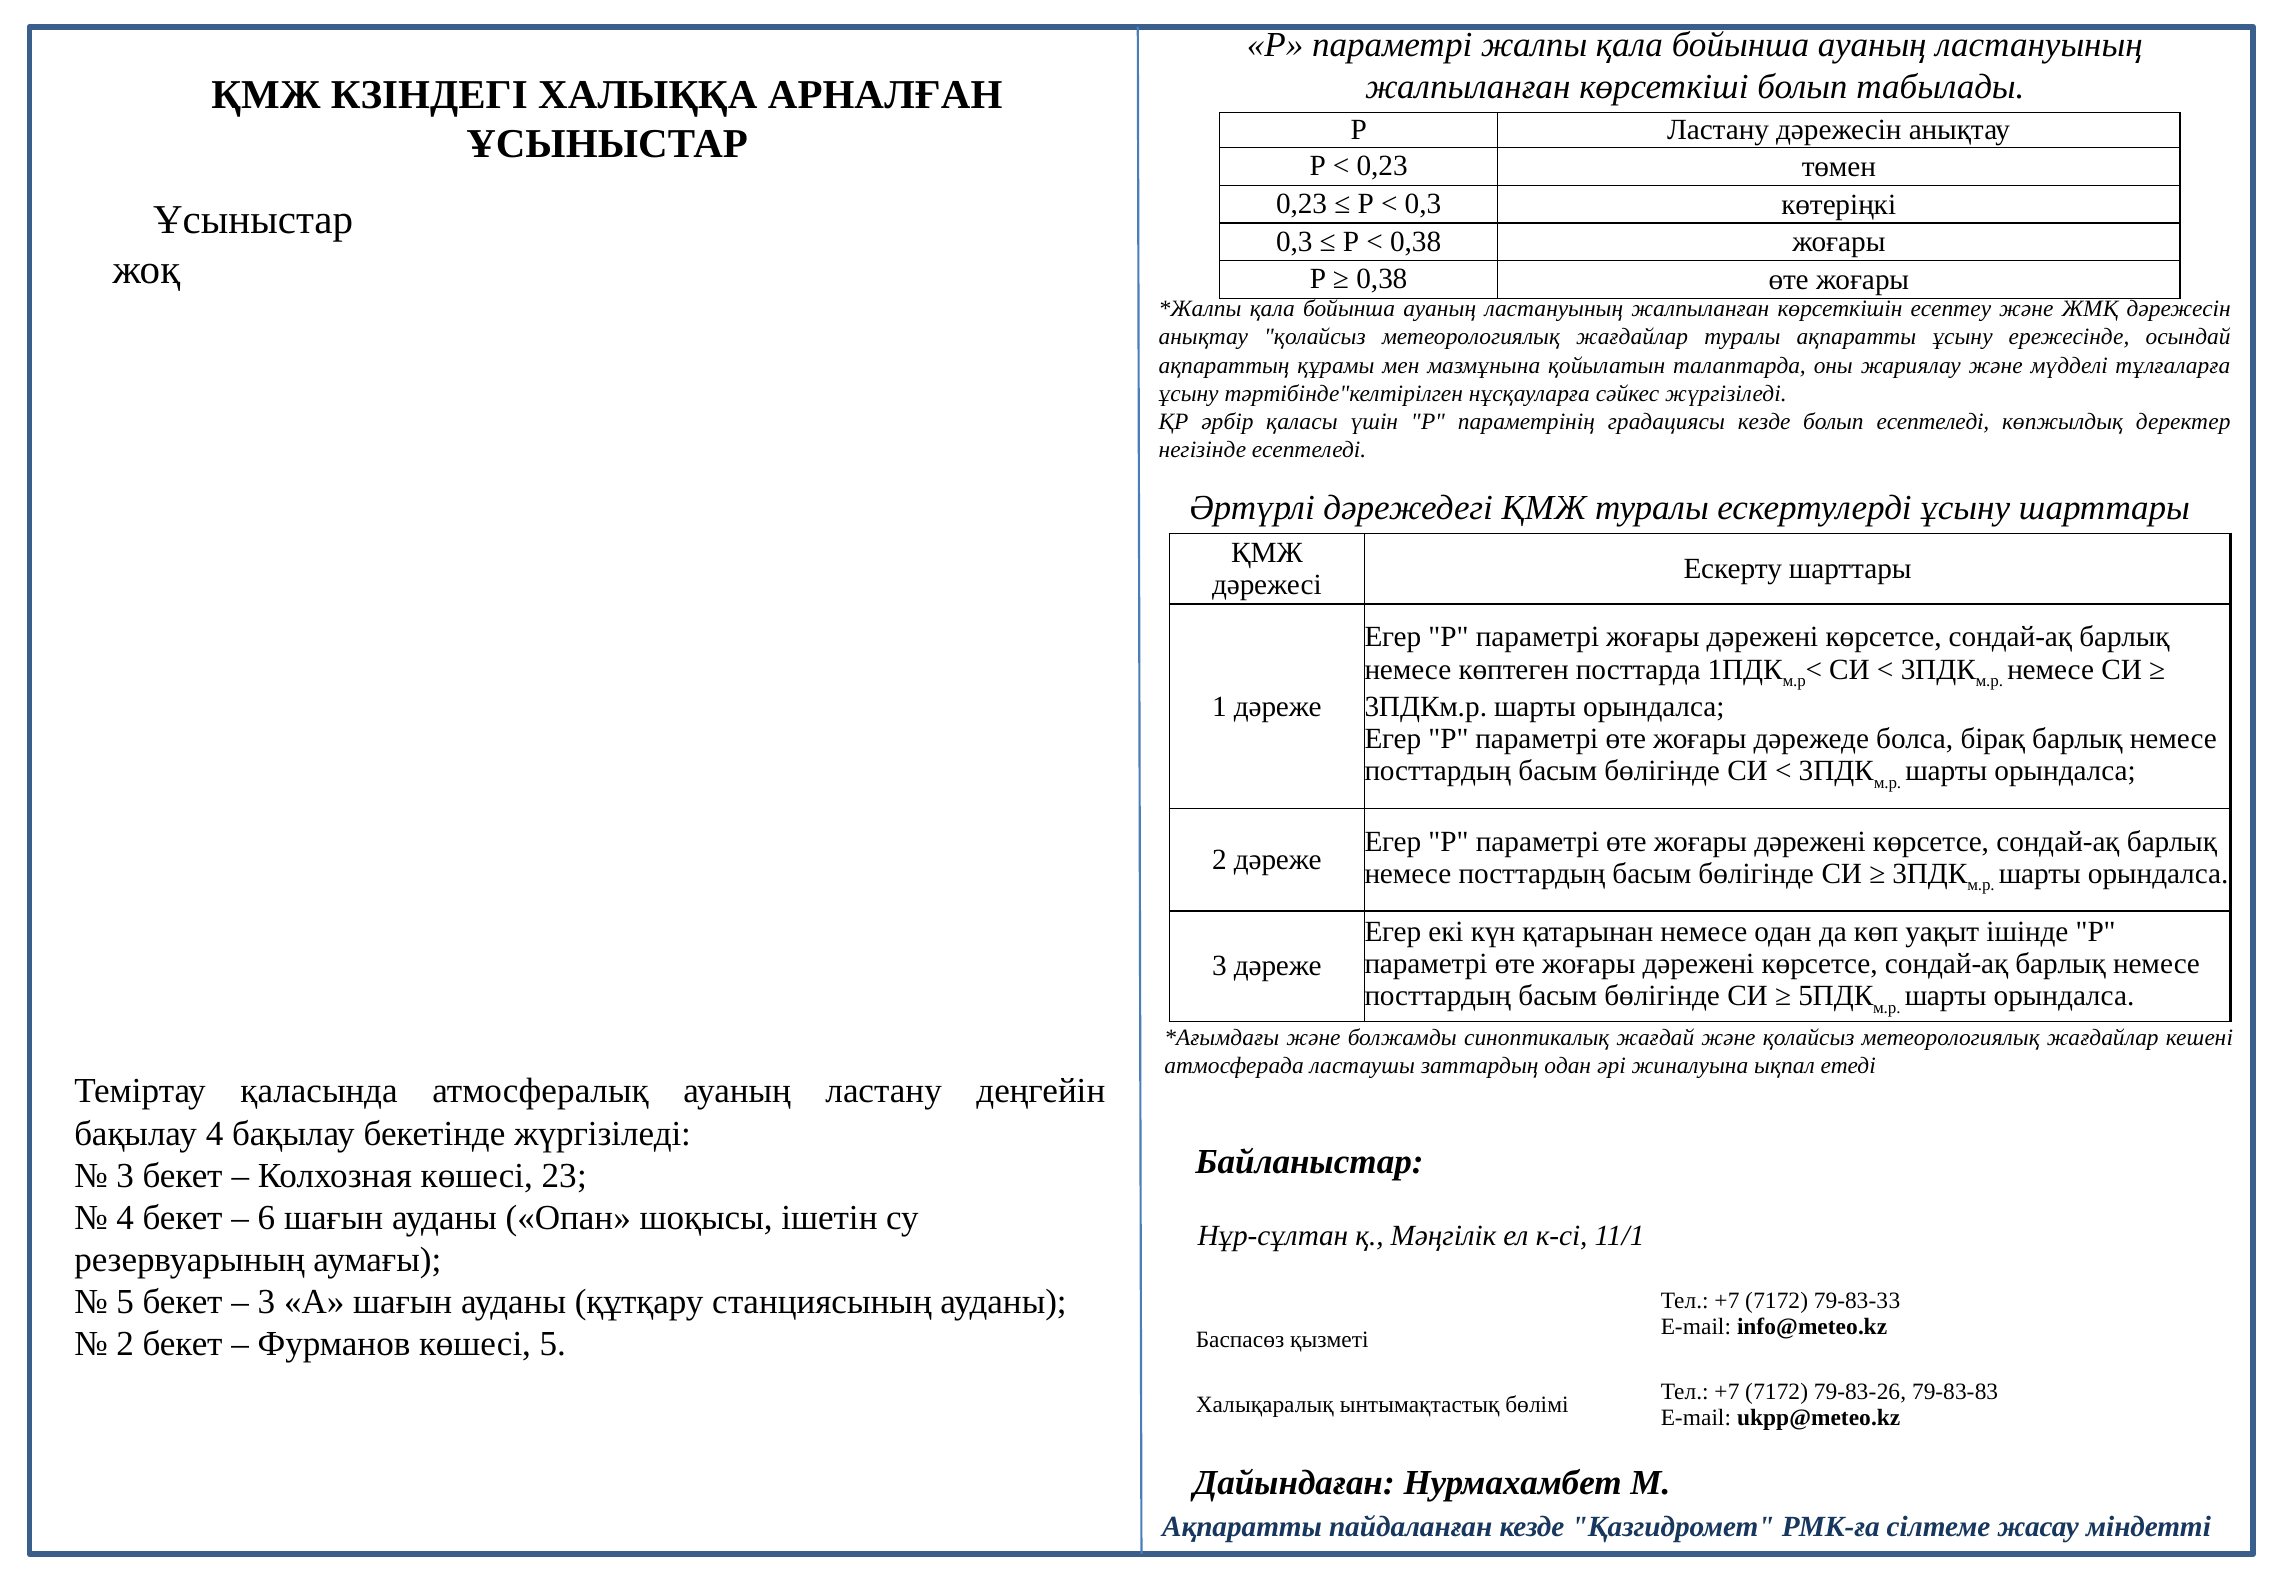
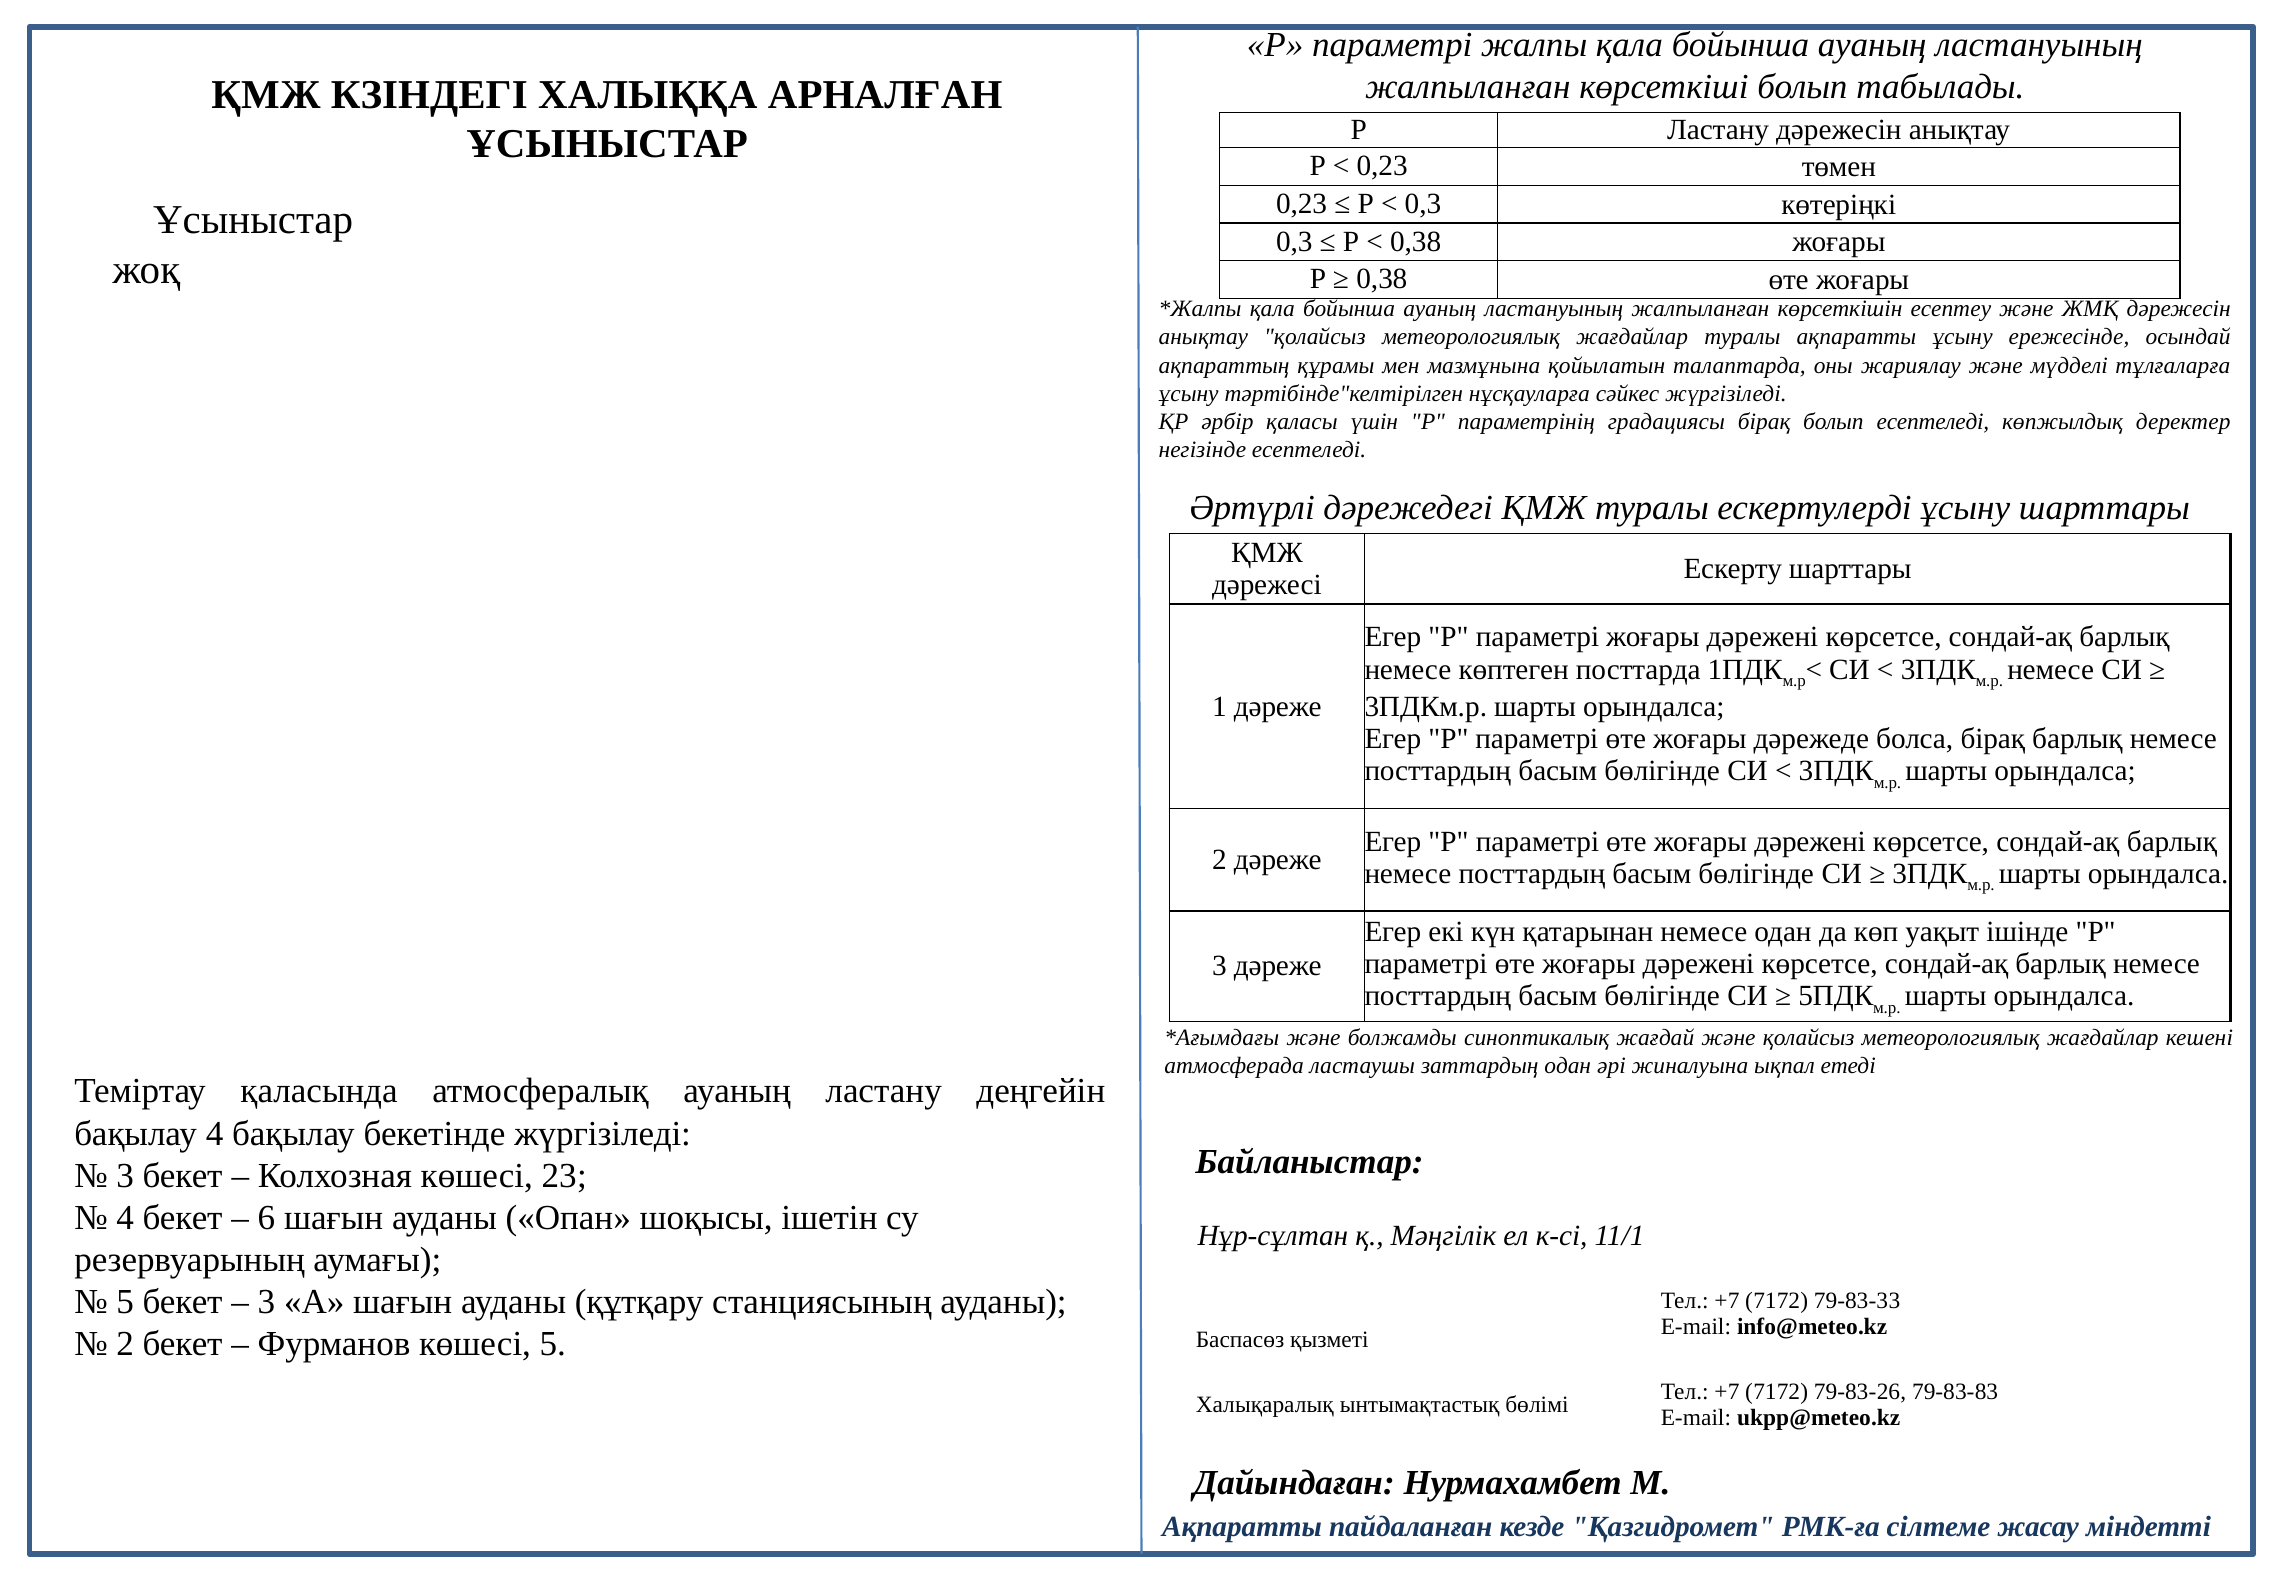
градациясы кезде: кезде -> бірақ (1764, 421)
